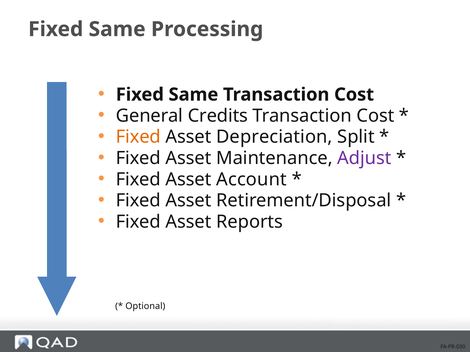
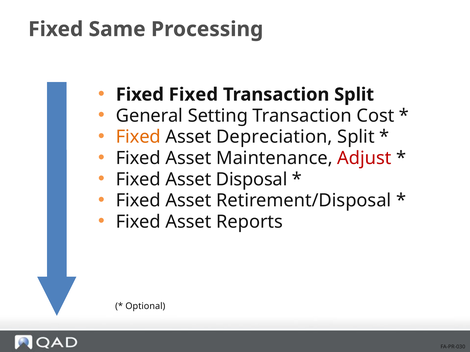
Same: Same -> Fixed (193, 95)
Cost: Cost -> Split (354, 95)
Credits: Credits -> Setting (218, 116)
Adjust colour: purple -> red (364, 158)
Account: Account -> Disposal (252, 180)
